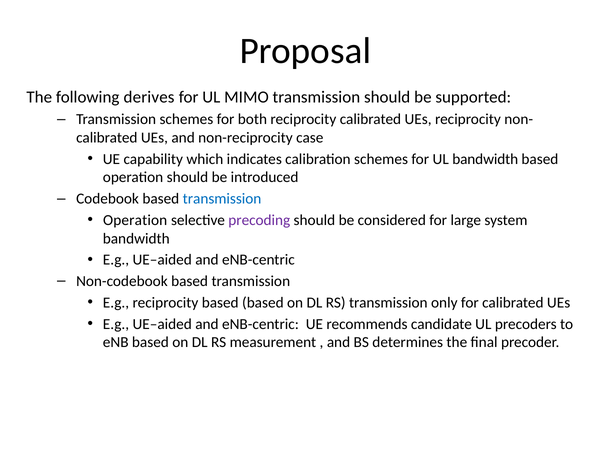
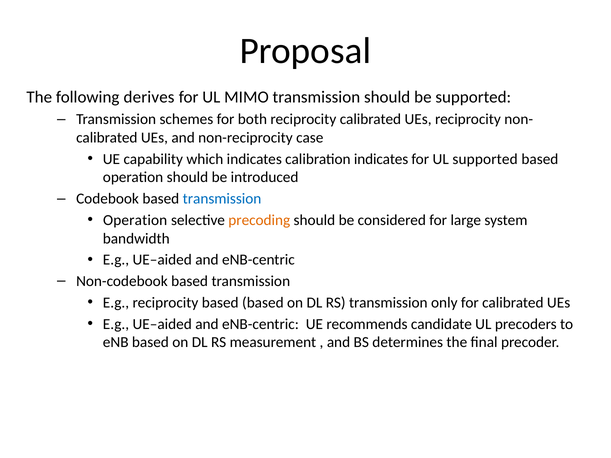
calibration schemes: schemes -> indicates (381, 159)
UL bandwidth: bandwidth -> supported (485, 159)
precoding colour: purple -> orange (259, 220)
